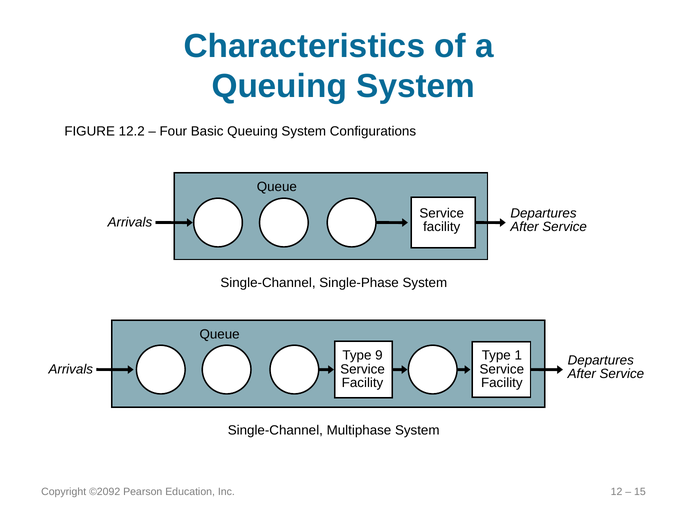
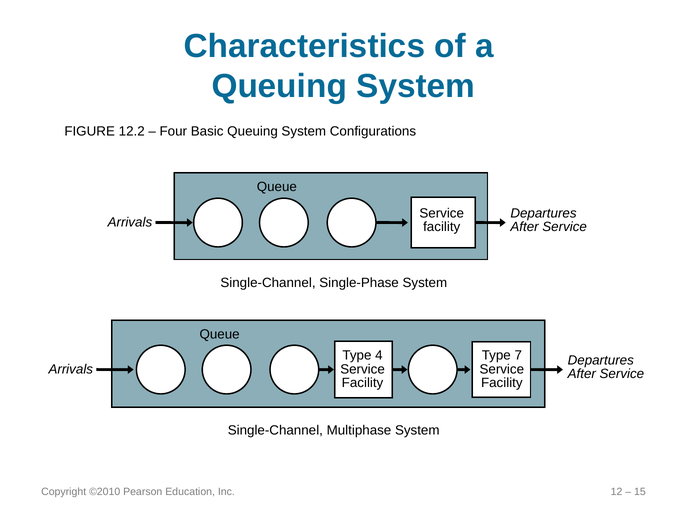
9: 9 -> 4 (379, 356)
1: 1 -> 7 (518, 356)
©2092: ©2092 -> ©2010 (105, 492)
